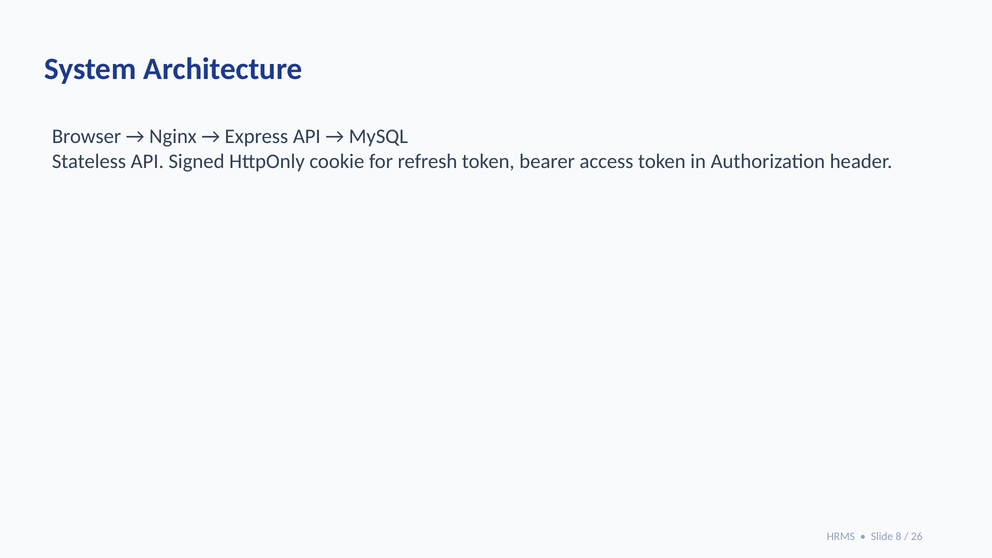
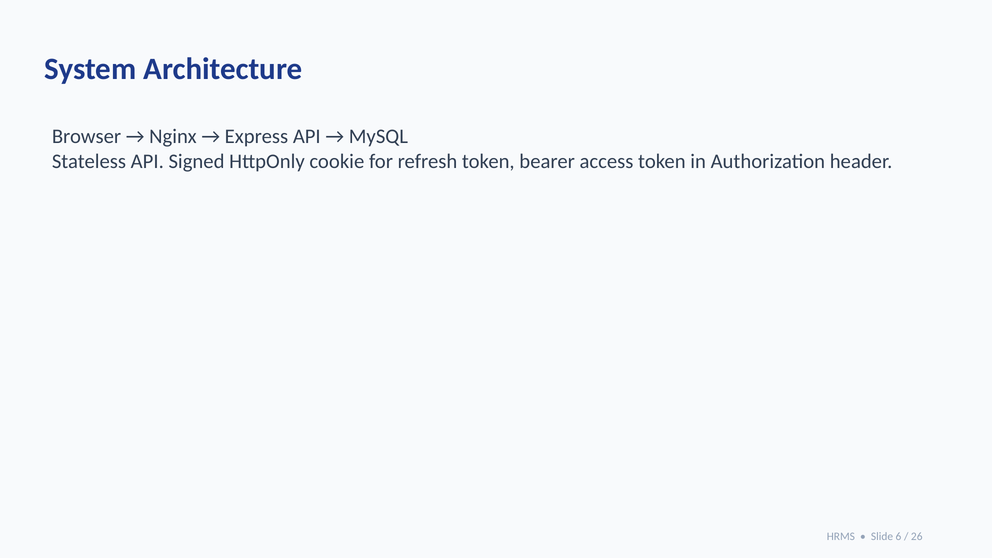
8: 8 -> 6 (898, 536)
